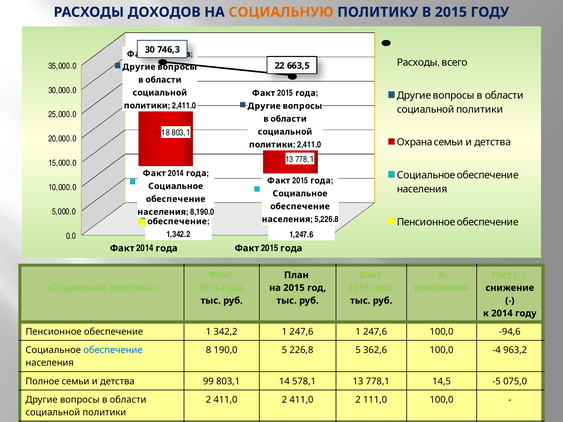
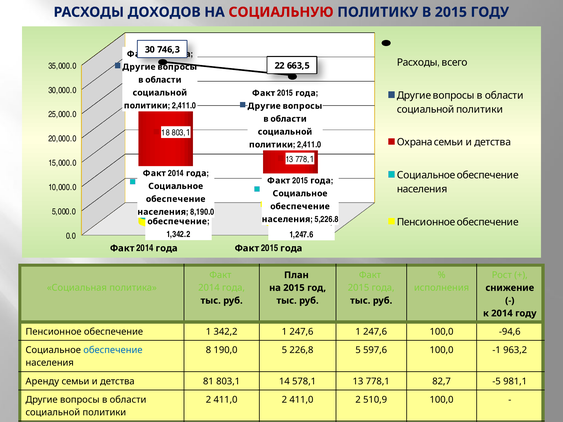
СОЦИАЛЬНУЮ colour: orange -> red (281, 12)
362,6: 362,6 -> 597,6 (375, 350)
-4: -4 -> -1 (497, 350)
Полное: Полное -> Аренду (42, 382)
99: 99 -> 81 (208, 382)
14,5: 14,5 -> 82,7 (442, 382)
075,0: 075,0 -> 981,1 (515, 382)
111,0: 111,0 -> 510,9 (375, 400)
